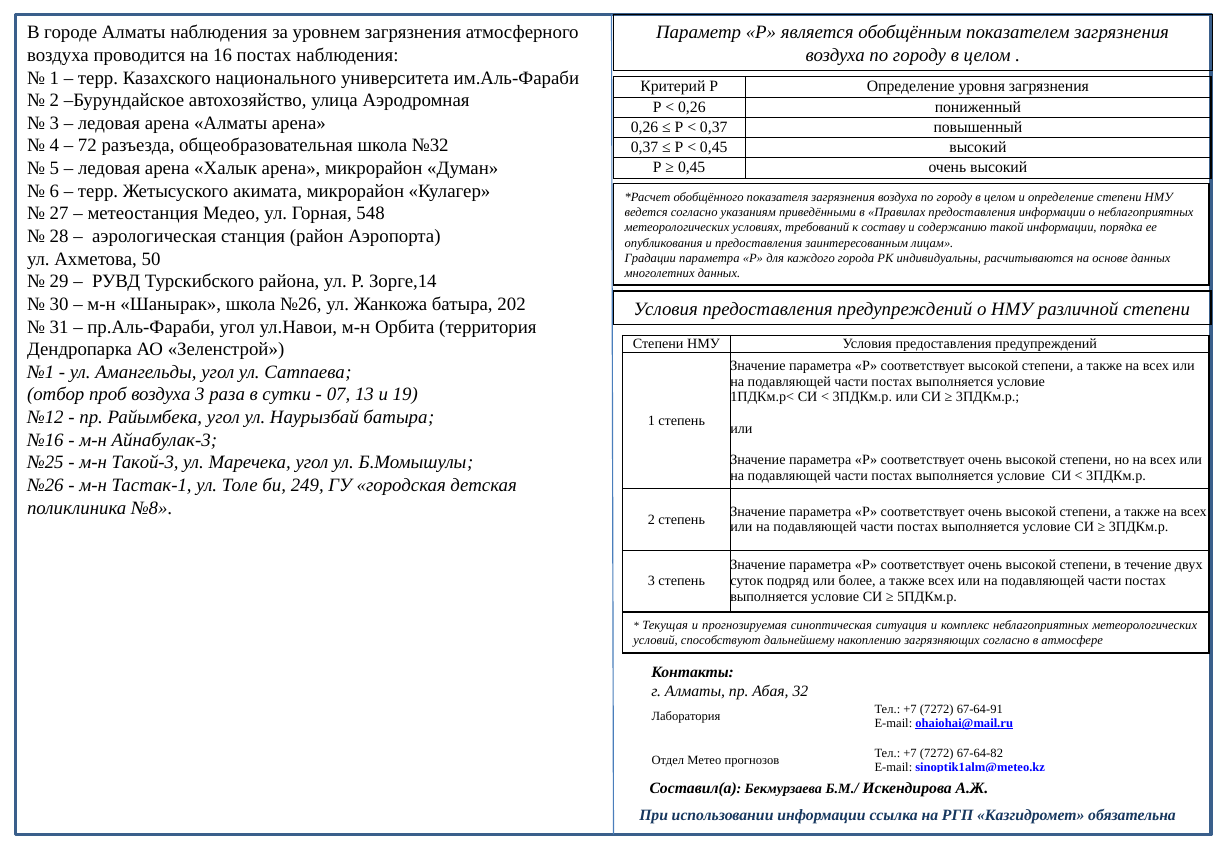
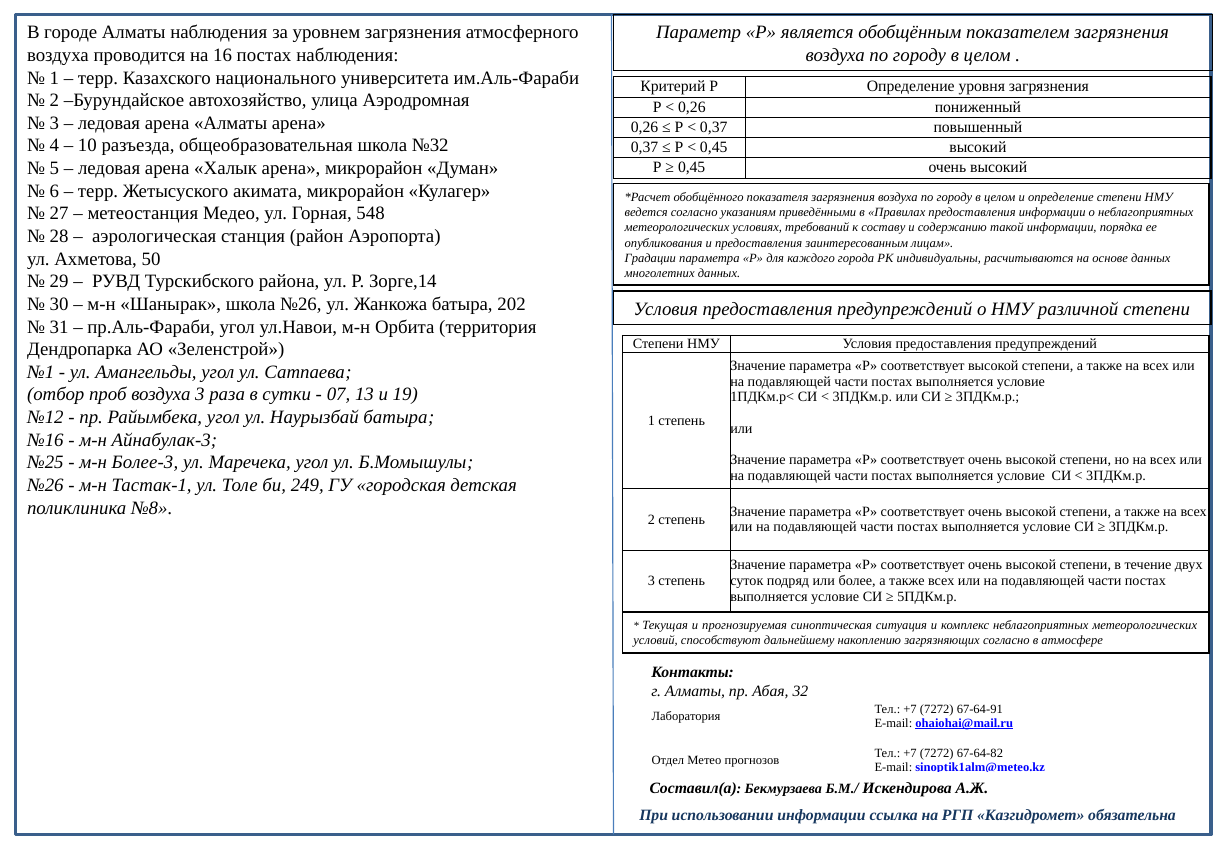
72: 72 -> 10 (87, 146)
Такой-3: Такой-3 -> Более-3 (145, 463)
